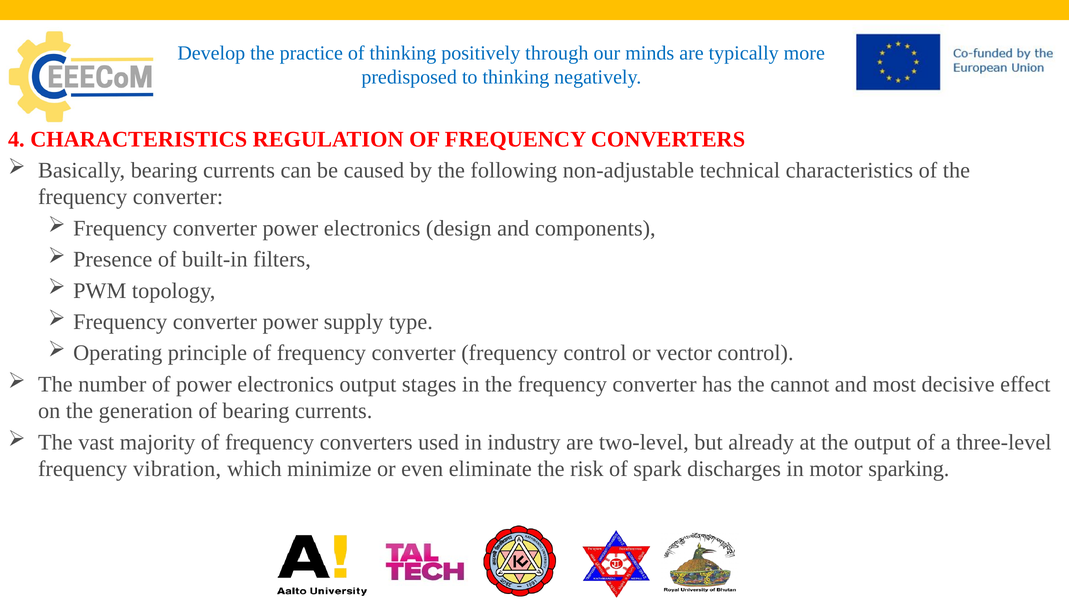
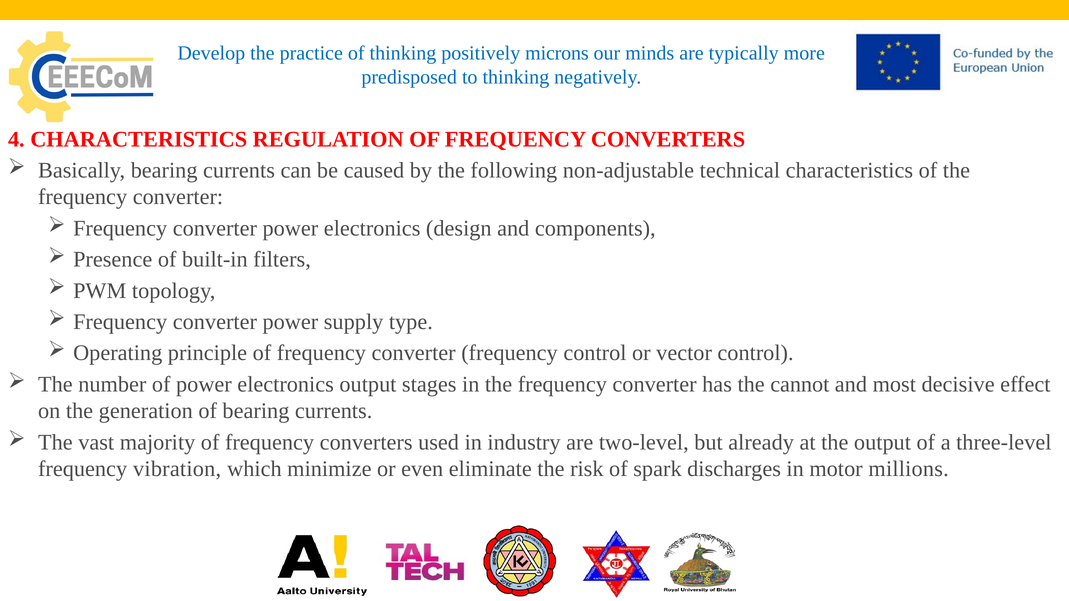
through: through -> microns (557, 53)
sparking: sparking -> millions (909, 469)
